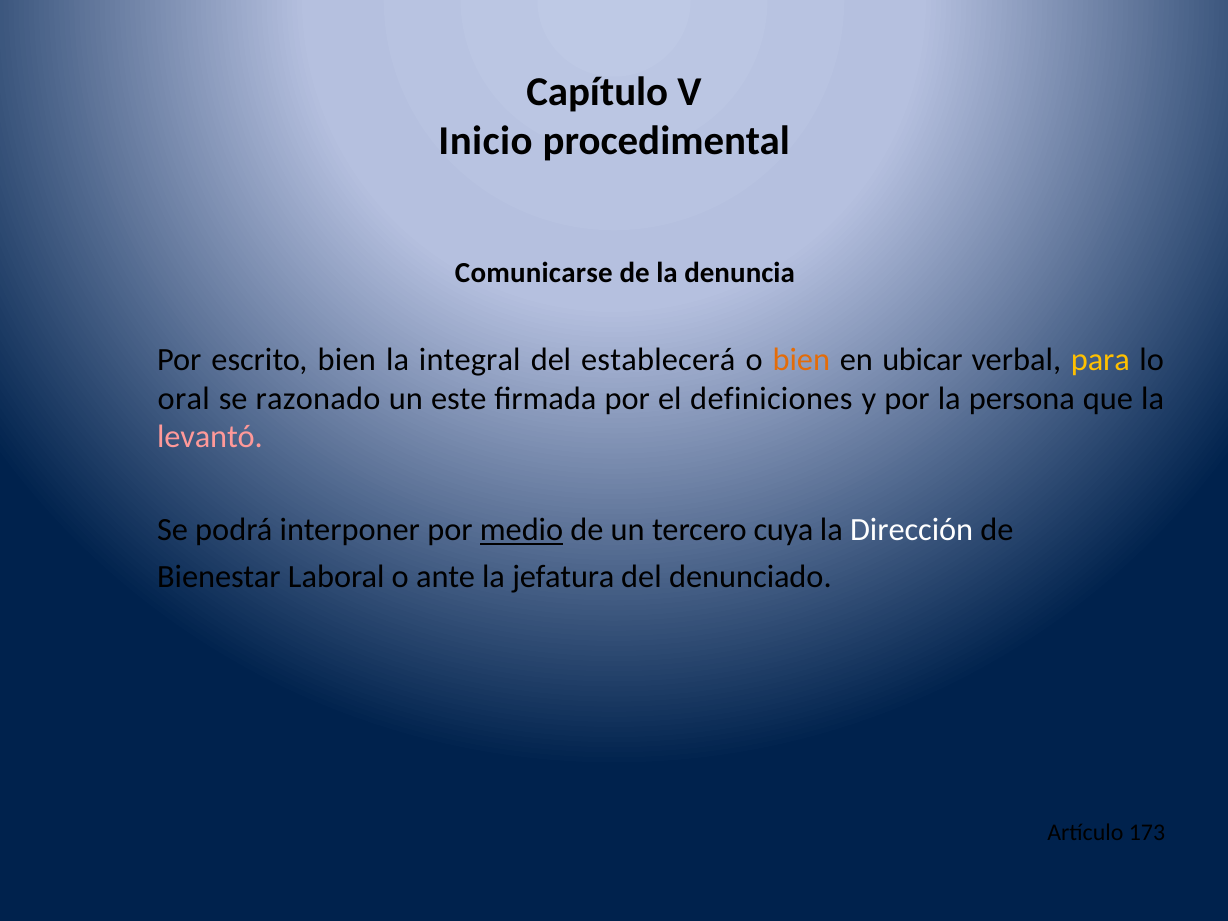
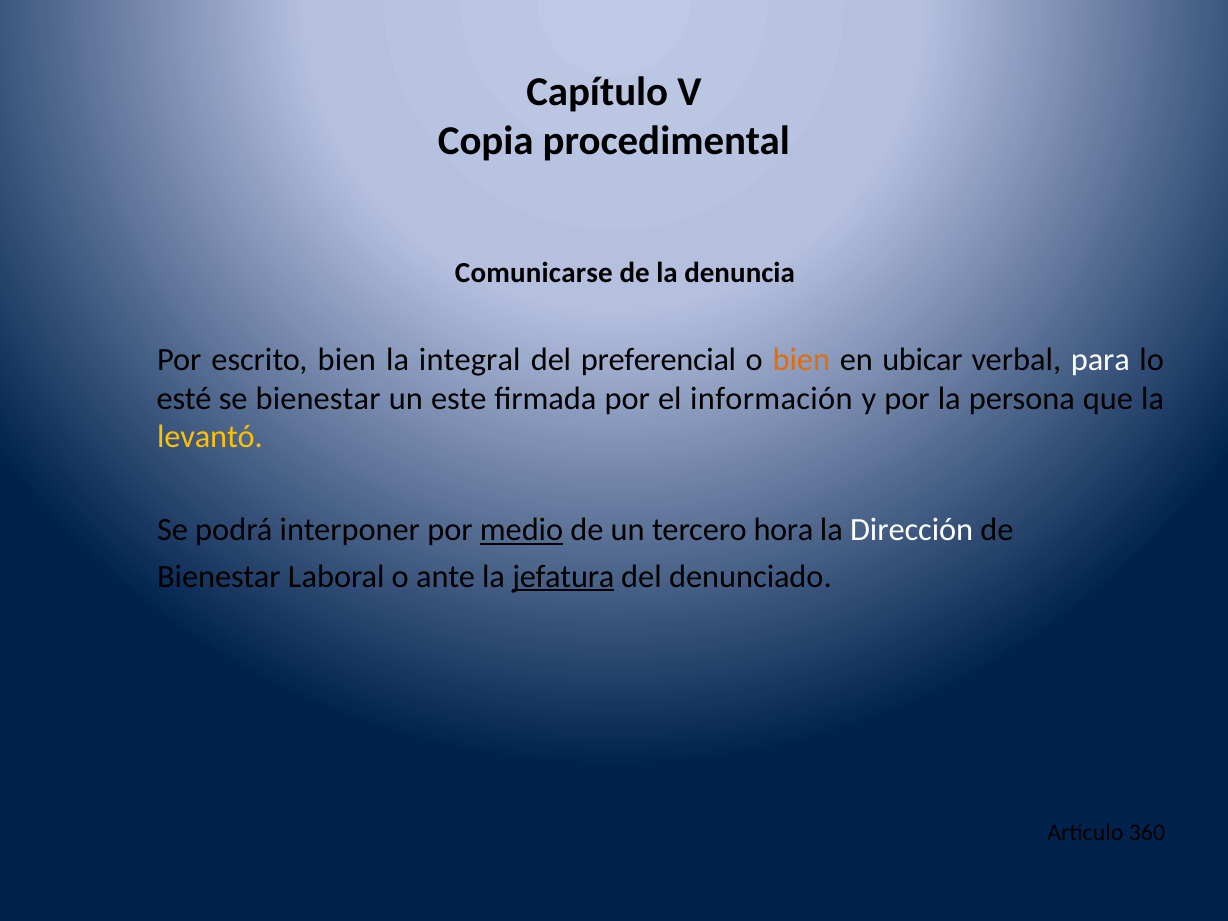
Inicio: Inicio -> Copia (486, 141)
establecerá: establecerá -> preferencial (659, 360)
para colour: yellow -> white (1100, 360)
oral: oral -> esté (184, 398)
se razonado: razonado -> bienestar (318, 398)
definiciones: definiciones -> información (771, 398)
levantó colour: pink -> yellow (210, 437)
cuya: cuya -> hora (783, 530)
jefatura underline: none -> present (563, 576)
173: 173 -> 360 (1147, 833)
